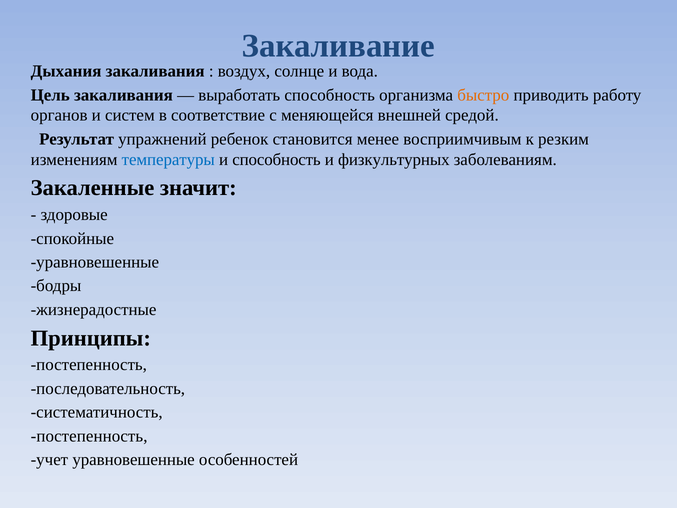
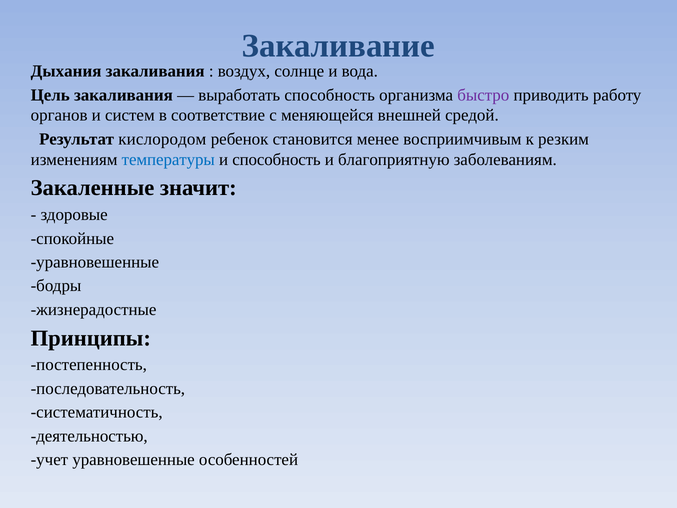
быстро colour: orange -> purple (483, 95)
упражнений: упражнений -> кислородом (162, 139)
физкультурных: физкультурных -> благоприятную (394, 159)
постепенность: постепенность -> деятельностью (89, 436)
